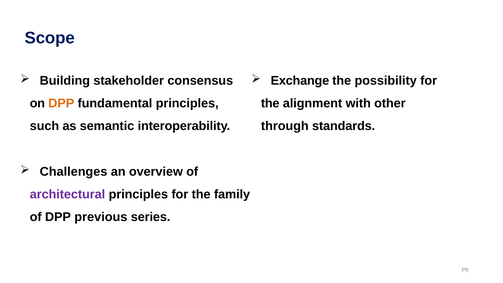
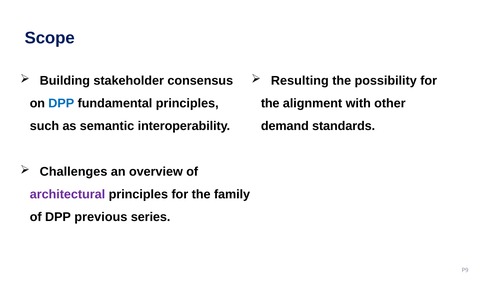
Exchange: Exchange -> Resulting (300, 81)
DPP colour: orange -> blue (61, 103)
through: through -> demand (285, 126)
